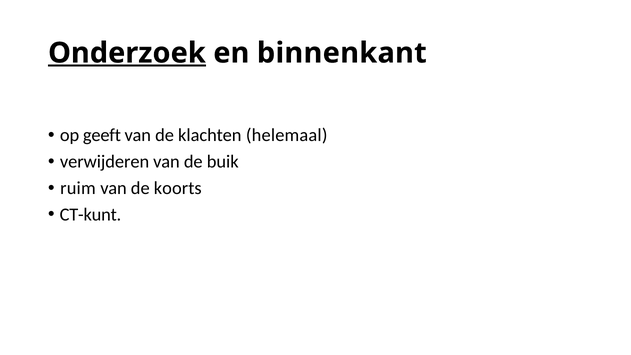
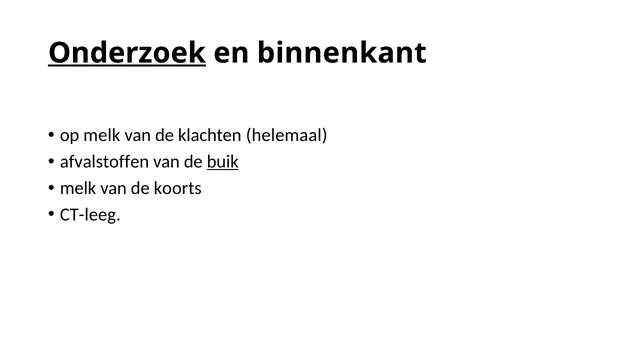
op geeft: geeft -> melk (102, 135)
verwijderen: verwijderen -> afvalstoffen (105, 162)
buik underline: none -> present (223, 162)
ruim: ruim -> melk (78, 188)
CT-kunt: CT-kunt -> CT-leeg (90, 215)
